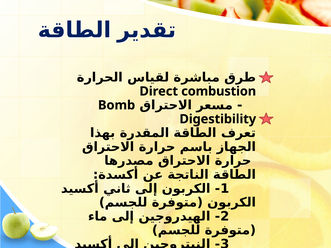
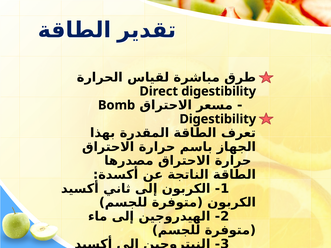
Direct combustion: combustion -> digestibility (219, 91)
